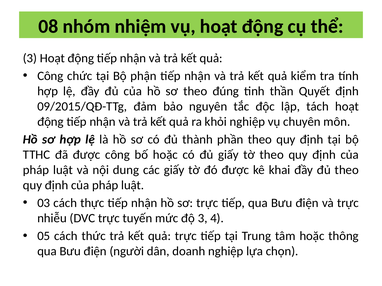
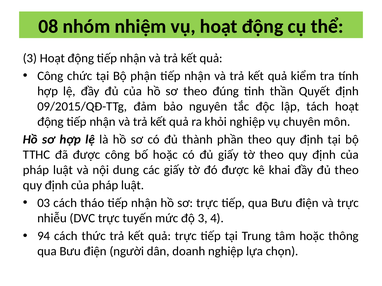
thực: thực -> tháo (92, 203)
05: 05 -> 94 (44, 236)
